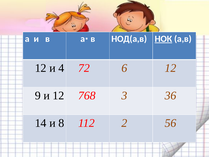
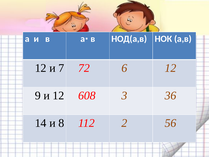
НОК underline: present -> none (163, 39)
4: 4 -> 7 (61, 68)
768: 768 -> 608 (87, 95)
